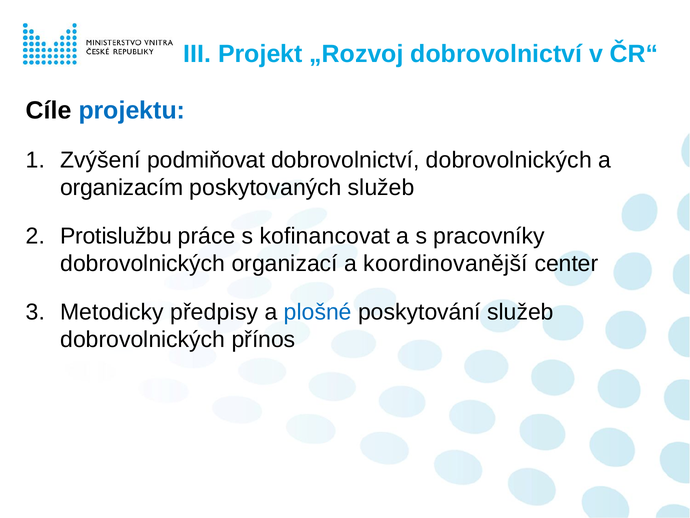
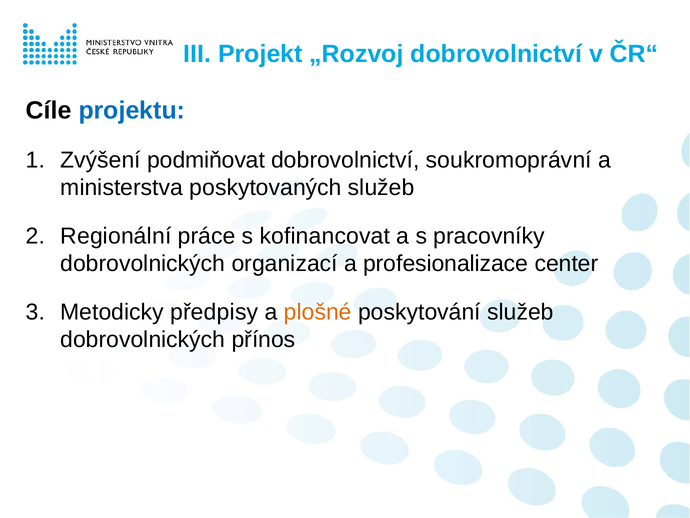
dobrovolnictví dobrovolnických: dobrovolnických -> soukromoprávní (509, 160)
organizacím: organizacím -> ministerstva (122, 187)
Protislužbu: Protislužbu -> Regionální (116, 236)
koordinovanější: koordinovanější -> profesionalizace (446, 263)
plošné colour: blue -> orange (318, 312)
